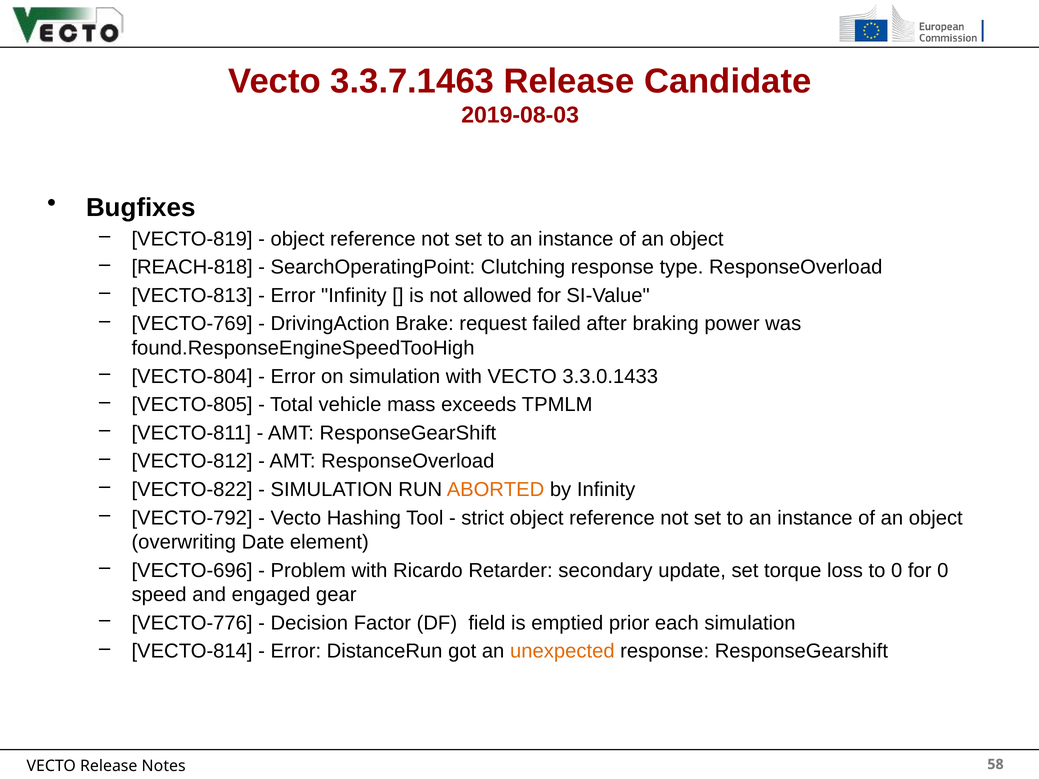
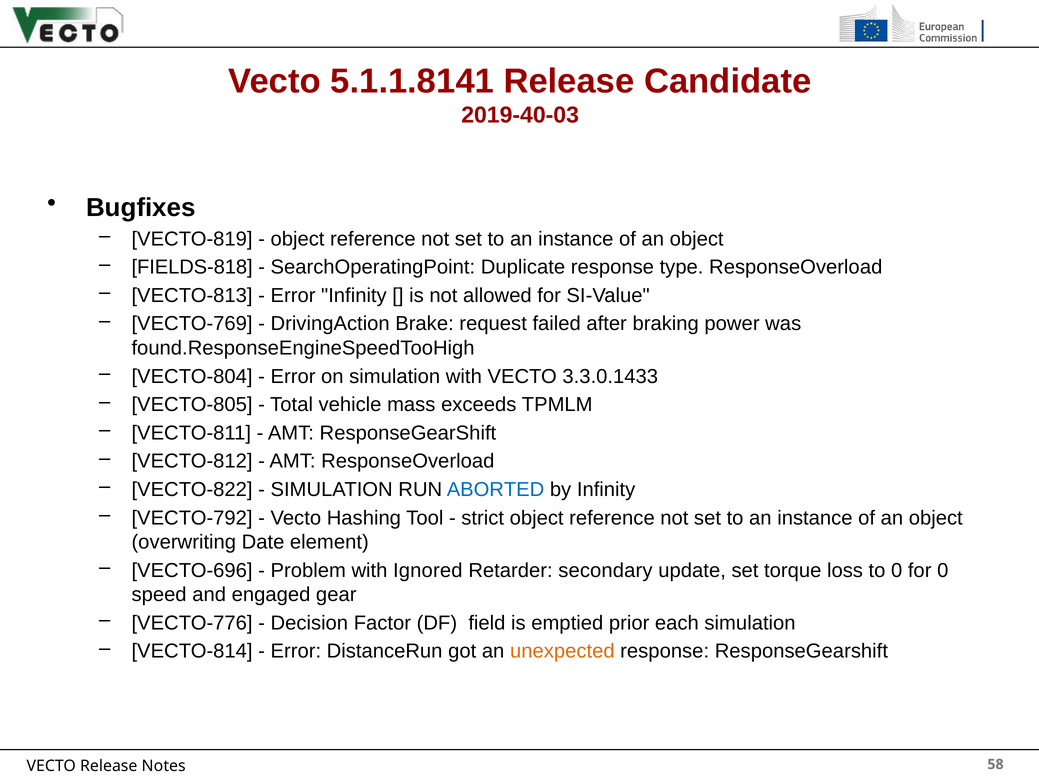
3.3.7.1463: 3.3.7.1463 -> 5.1.1.8141 (412, 81)
2019-08-03: 2019-08-03 -> 2019-40-03 (520, 115)
REACH-818: REACH-818 -> FIELDS-818 (192, 267)
Clutching: Clutching -> Duplicate (523, 267)
ABORTED colour: orange -> blue (496, 490)
Ricardo: Ricardo -> Ignored (428, 571)
